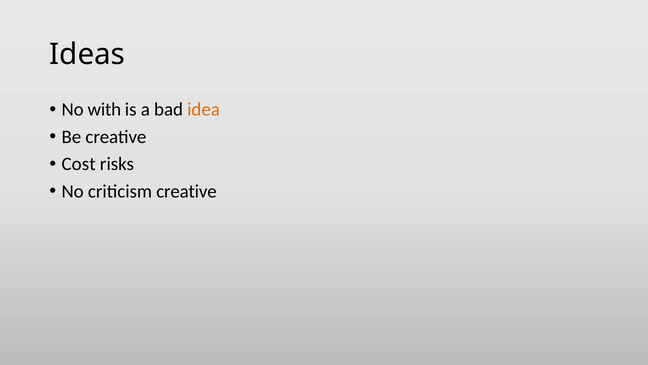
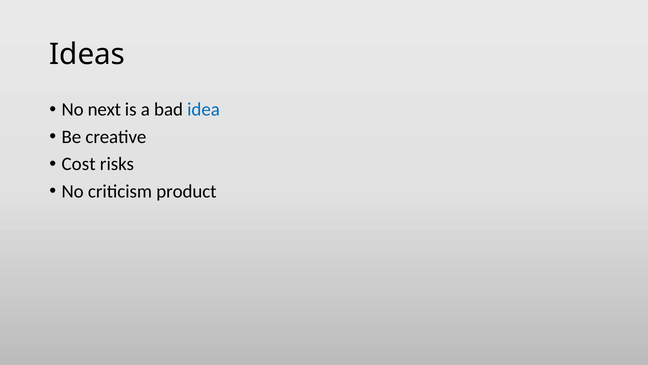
with: with -> next (104, 110)
idea colour: orange -> blue (204, 110)
criticism creative: creative -> product (186, 191)
